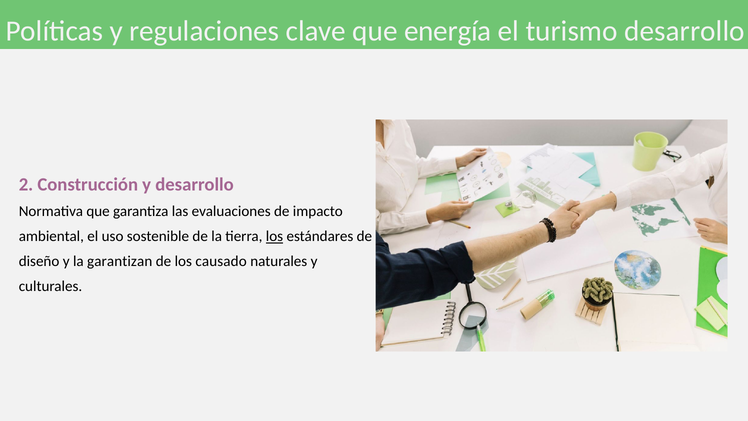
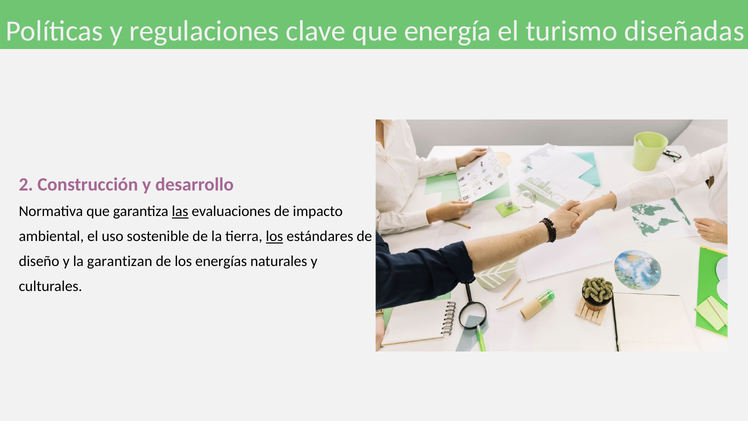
turismo desarrollo: desarrollo -> diseñadas (684, 31)
las underline: none -> present (180, 211)
causado: causado -> energías (221, 261)
